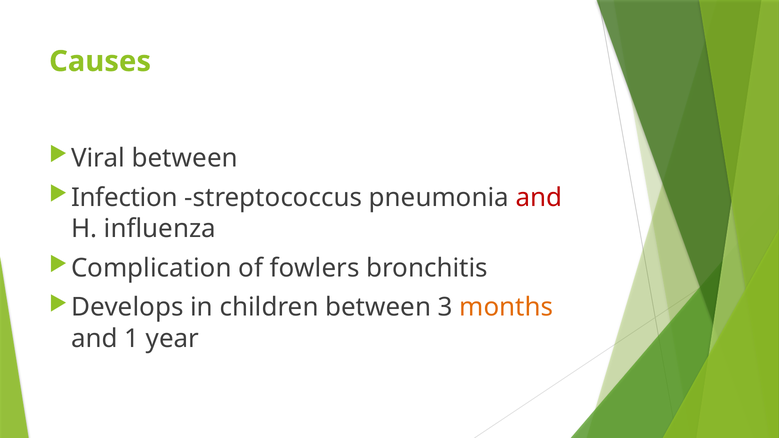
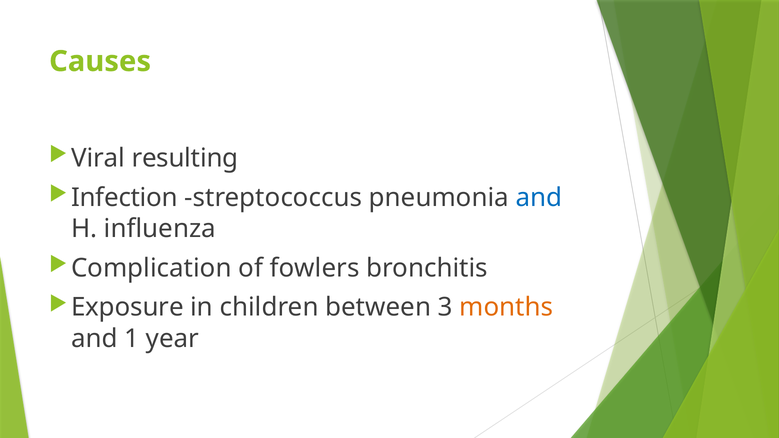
Viral between: between -> resulting (185, 158)
and colour: red -> blue (539, 198)
Develops: Develops -> Exposure (127, 308)
